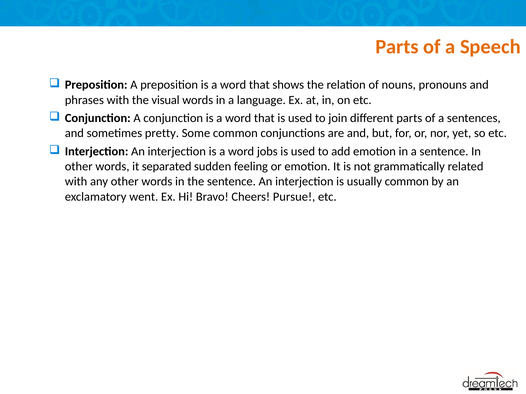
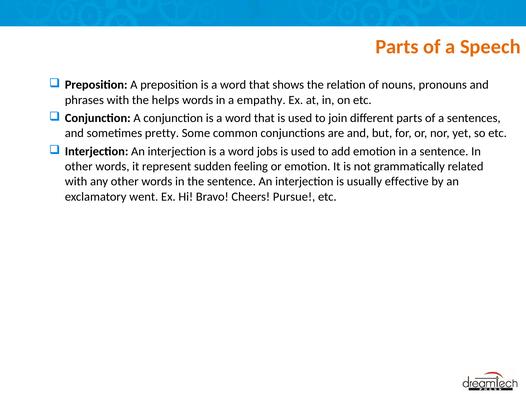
visual: visual -> helps (165, 100)
language: language -> empathy (261, 100)
separated: separated -> represent (167, 167)
usually common: common -> effective (407, 182)
